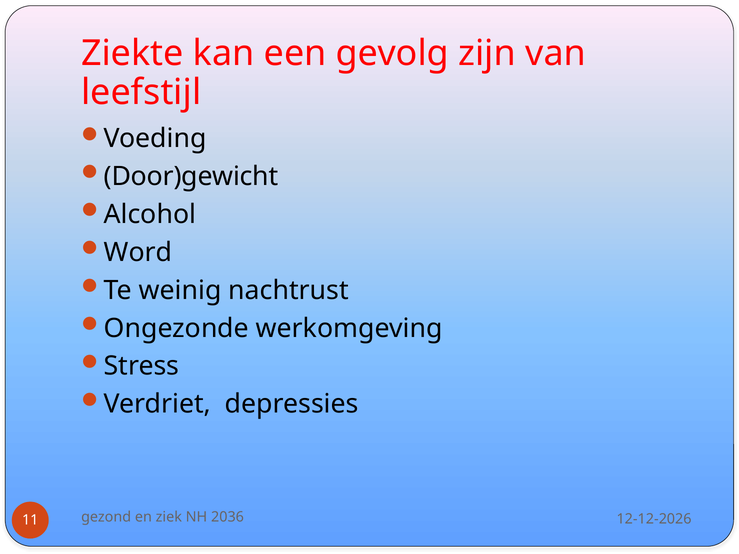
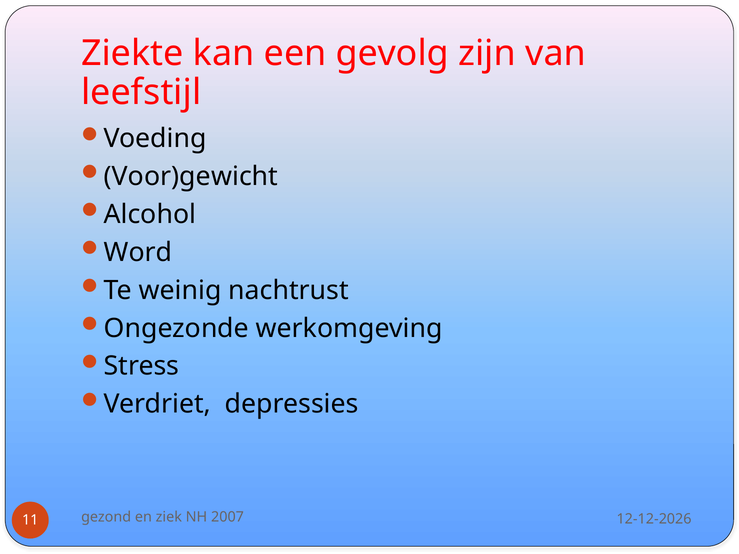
Door)gewicht: Door)gewicht -> Voor)gewicht (191, 176)
2036: 2036 -> 2007 (228, 517)
